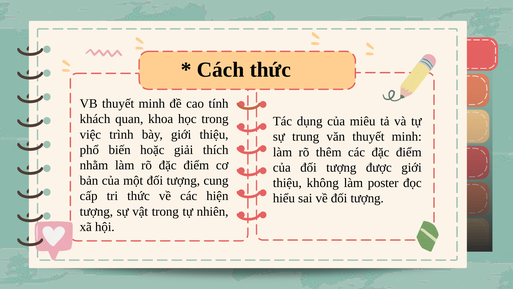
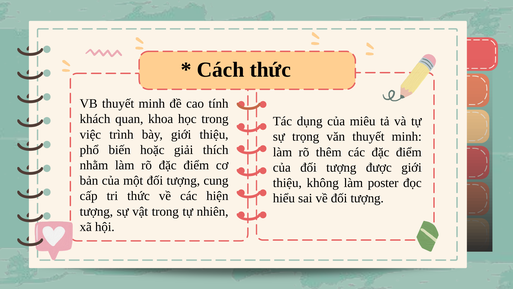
trung: trung -> trọng (306, 136)
